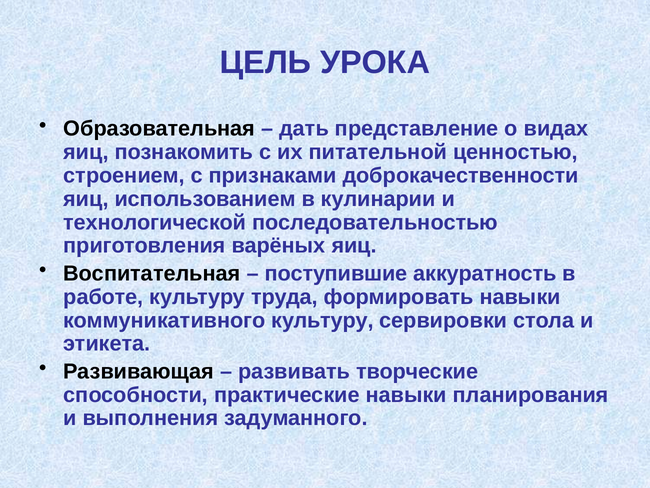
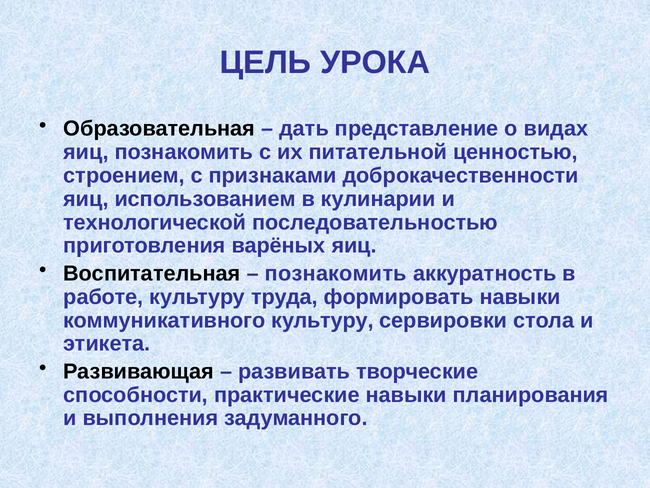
поступившие: поступившие -> познакомить (336, 273)
